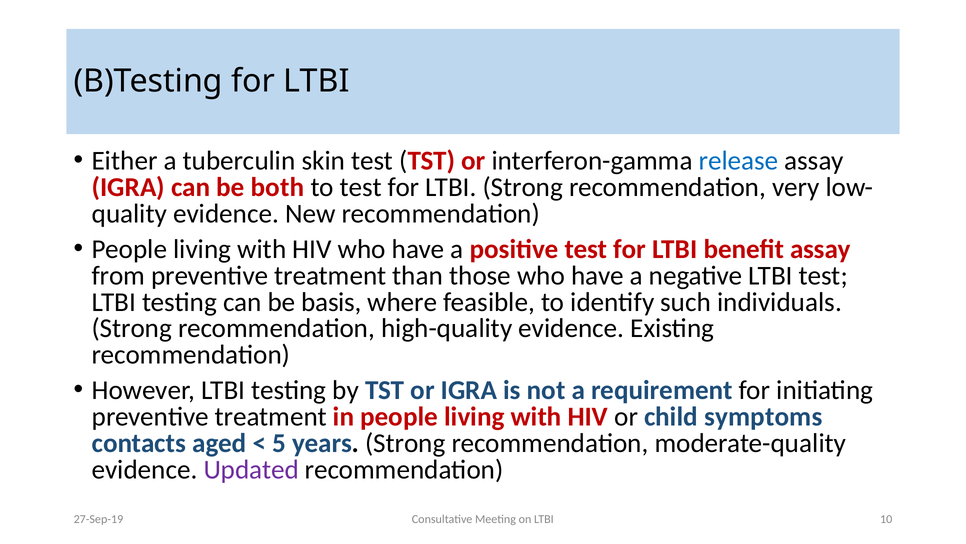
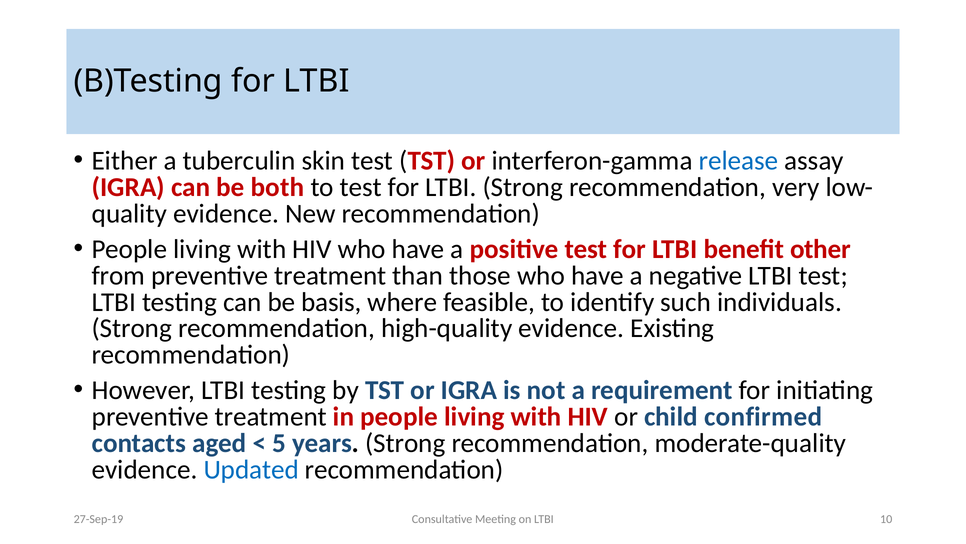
benefit assay: assay -> other (820, 249)
symptoms: symptoms -> confirmed (763, 416)
Updated colour: purple -> blue (251, 469)
